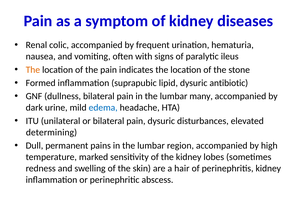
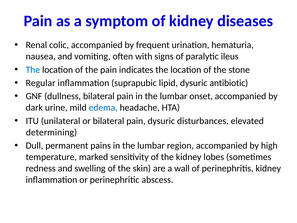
The colour: orange -> blue (33, 70)
Formed: Formed -> Regular (41, 83)
many: many -> onset (201, 96)
hair: hair -> wall (182, 168)
